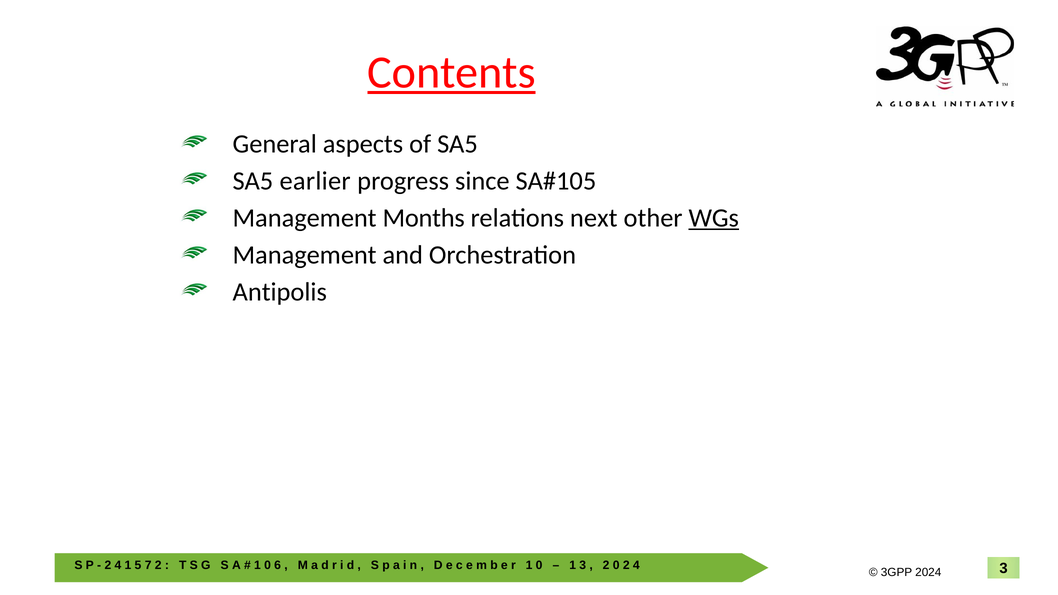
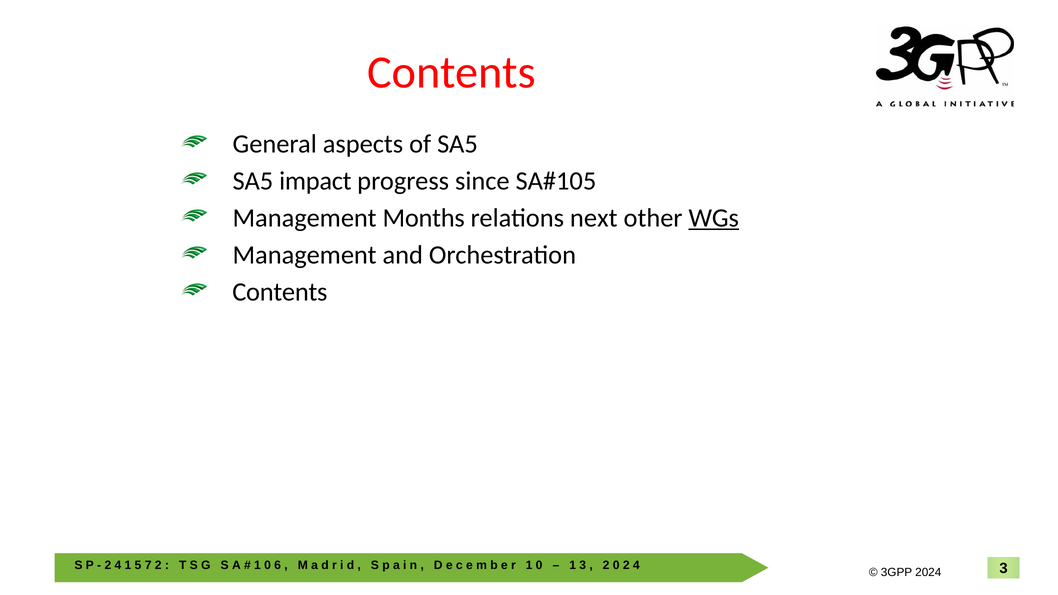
Contents underline: present -> none (452, 73)
earlier: earlier -> impact (315, 181)
Antipolis: Antipolis -> Contents (280, 292)
